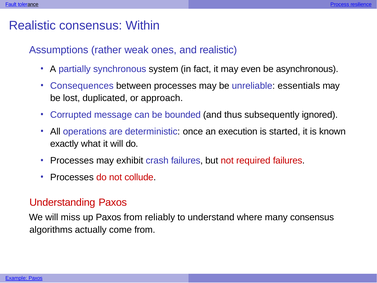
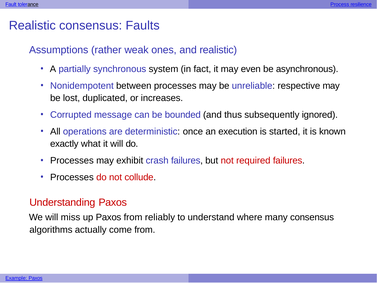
Within: Within -> Faults (143, 26)
Consequences: Consequences -> Nonidempotent (82, 86)
essentials: essentials -> respective (299, 86)
approach: approach -> increases (162, 98)
